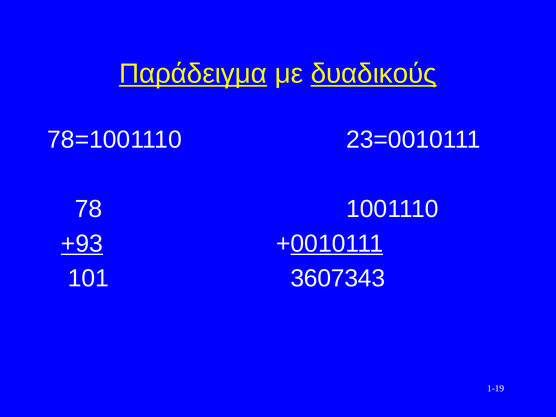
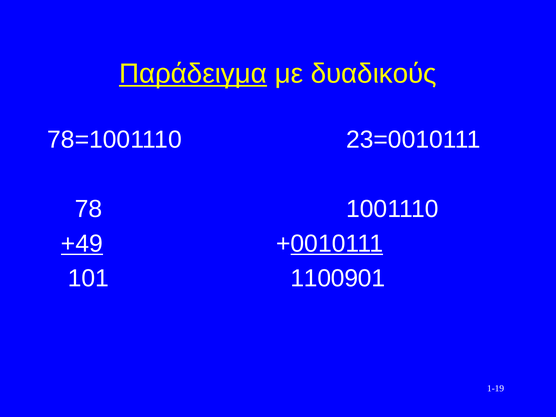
δυαδικούς underline: present -> none (374, 74)
+93: +93 -> +49 (82, 244)
3607343: 3607343 -> 1100901 (338, 278)
